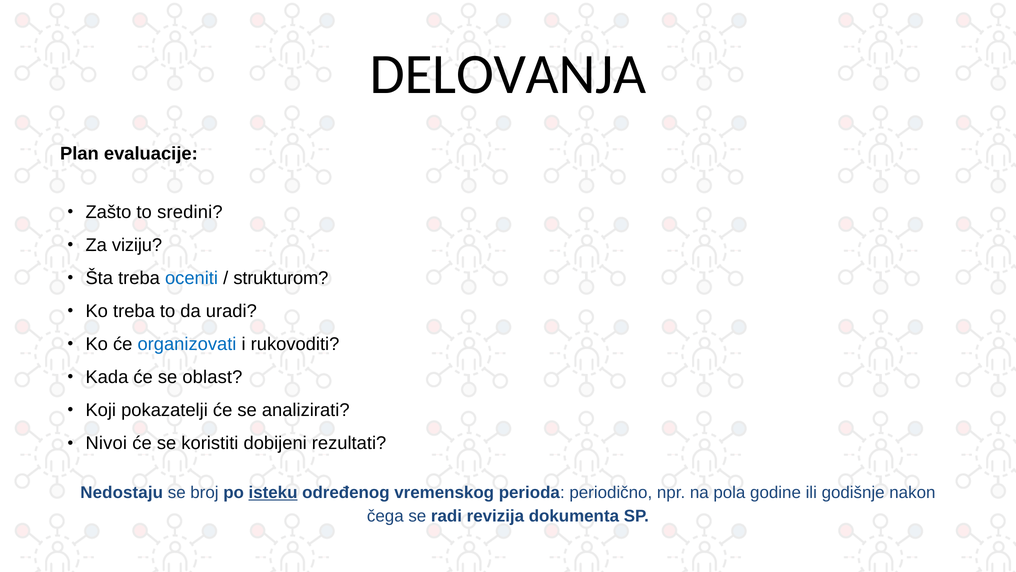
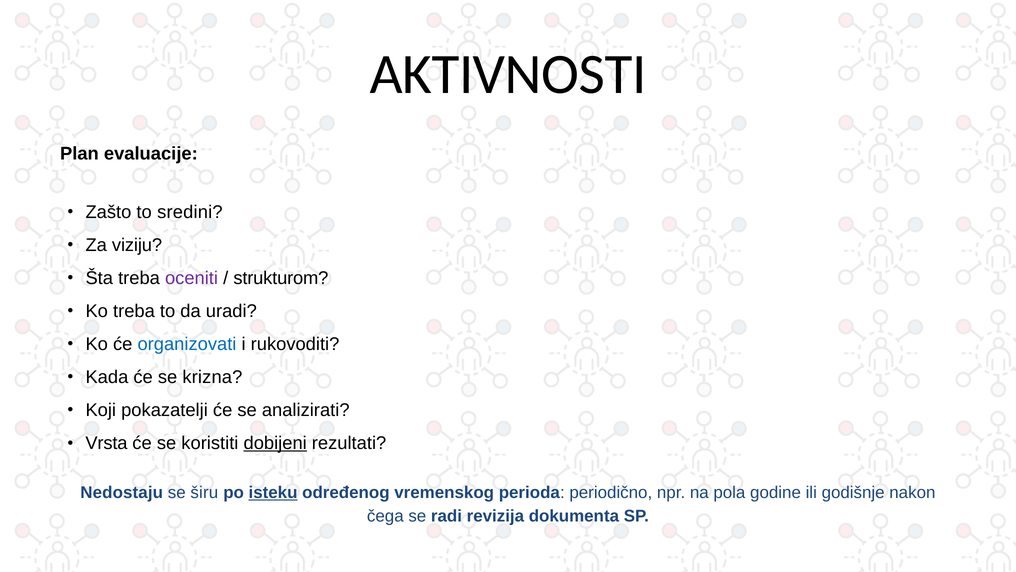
DELOVANJA: DELOVANJA -> AKTIVNOSTI (508, 74)
oceniti colour: blue -> purple (192, 278)
oblast: oblast -> krizna (212, 377)
Nivoi: Nivoi -> Vrsta (106, 443)
dobijeni underline: none -> present (275, 443)
broj: broj -> širu (204, 492)
